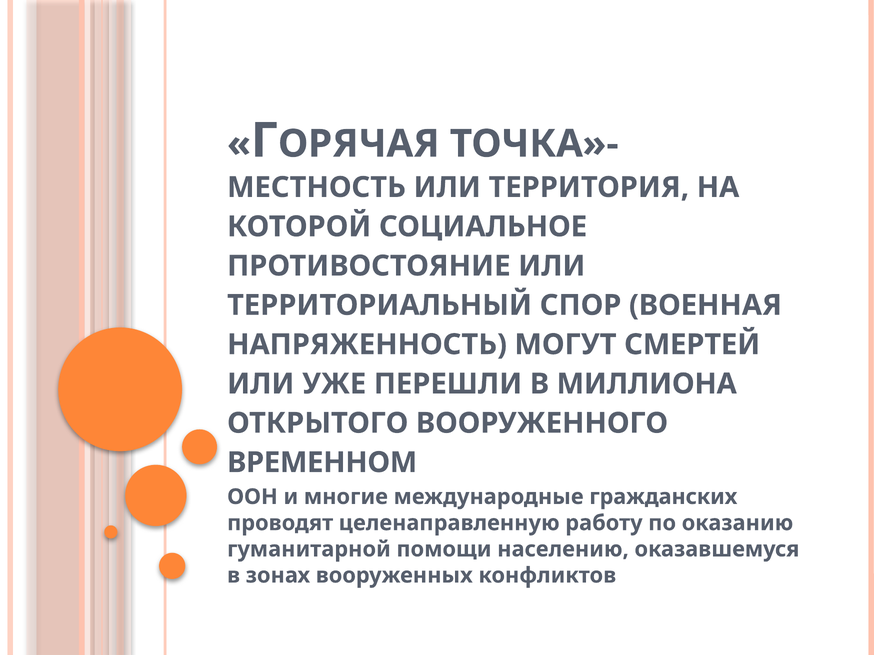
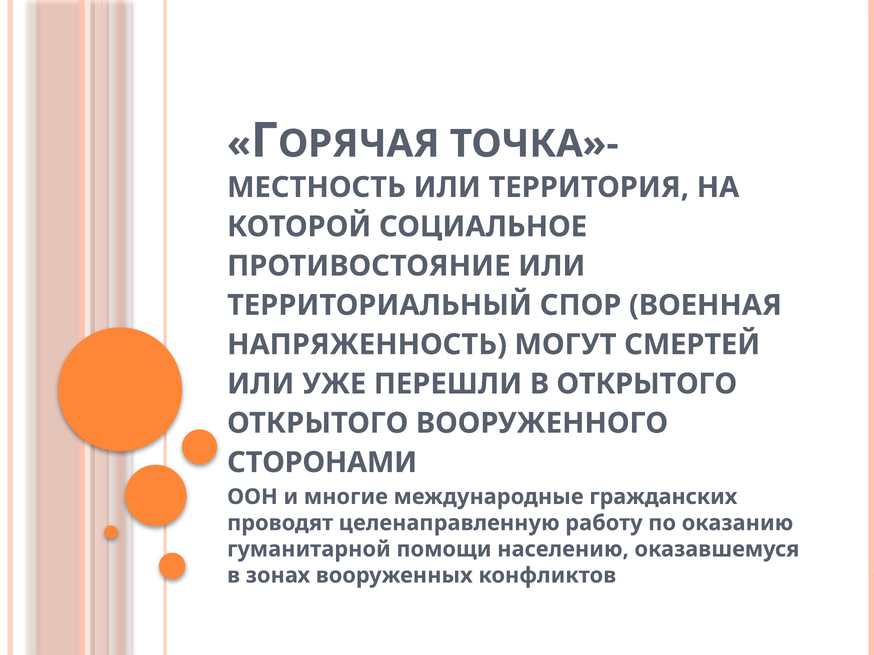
В МИЛЛИОНА: МИЛЛИОНА -> ОТКРЫТОГО (647, 384)
ВРЕМЕННОМ: ВРЕМЕННОМ -> СТОРОНАМИ (322, 463)
